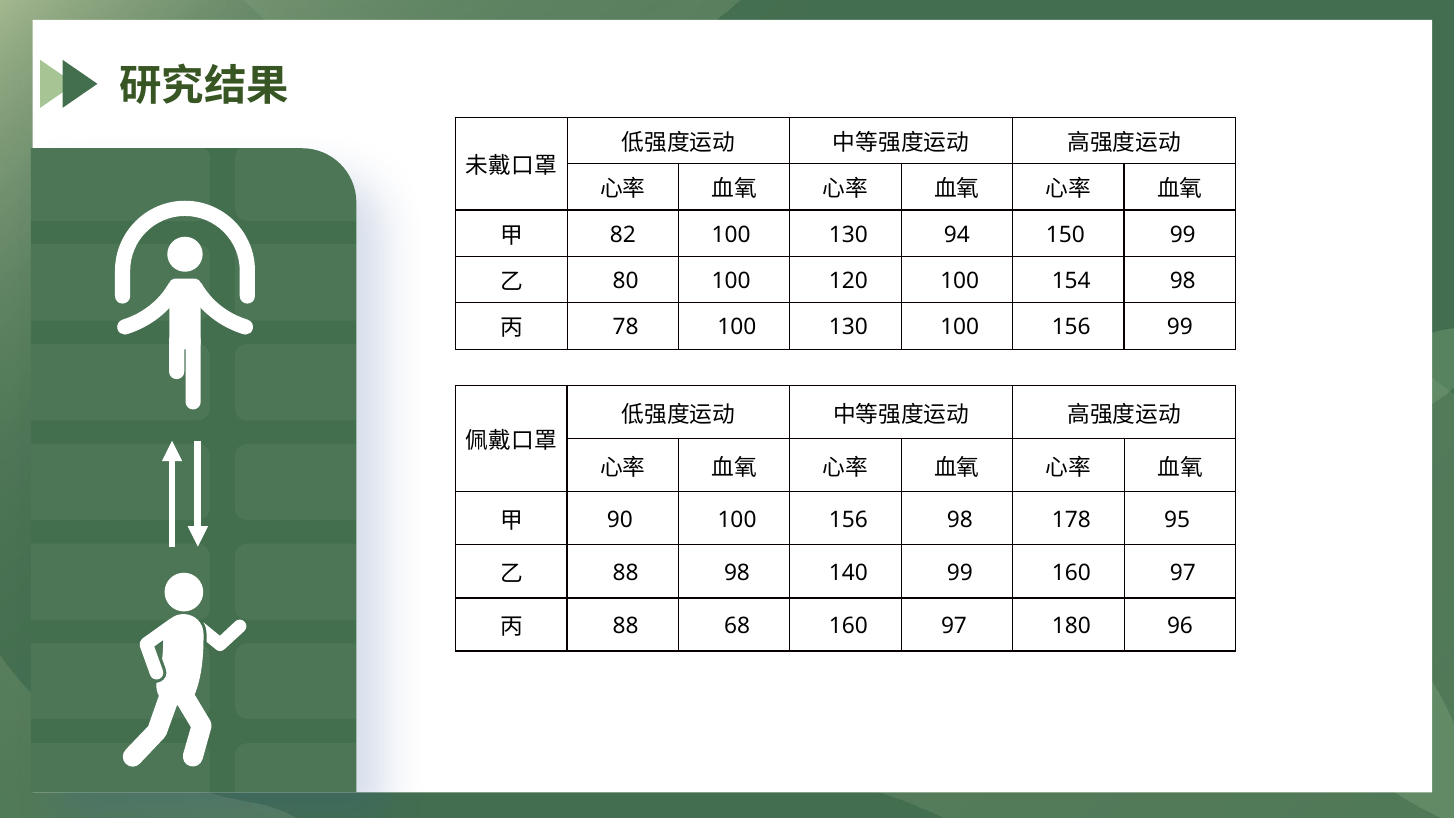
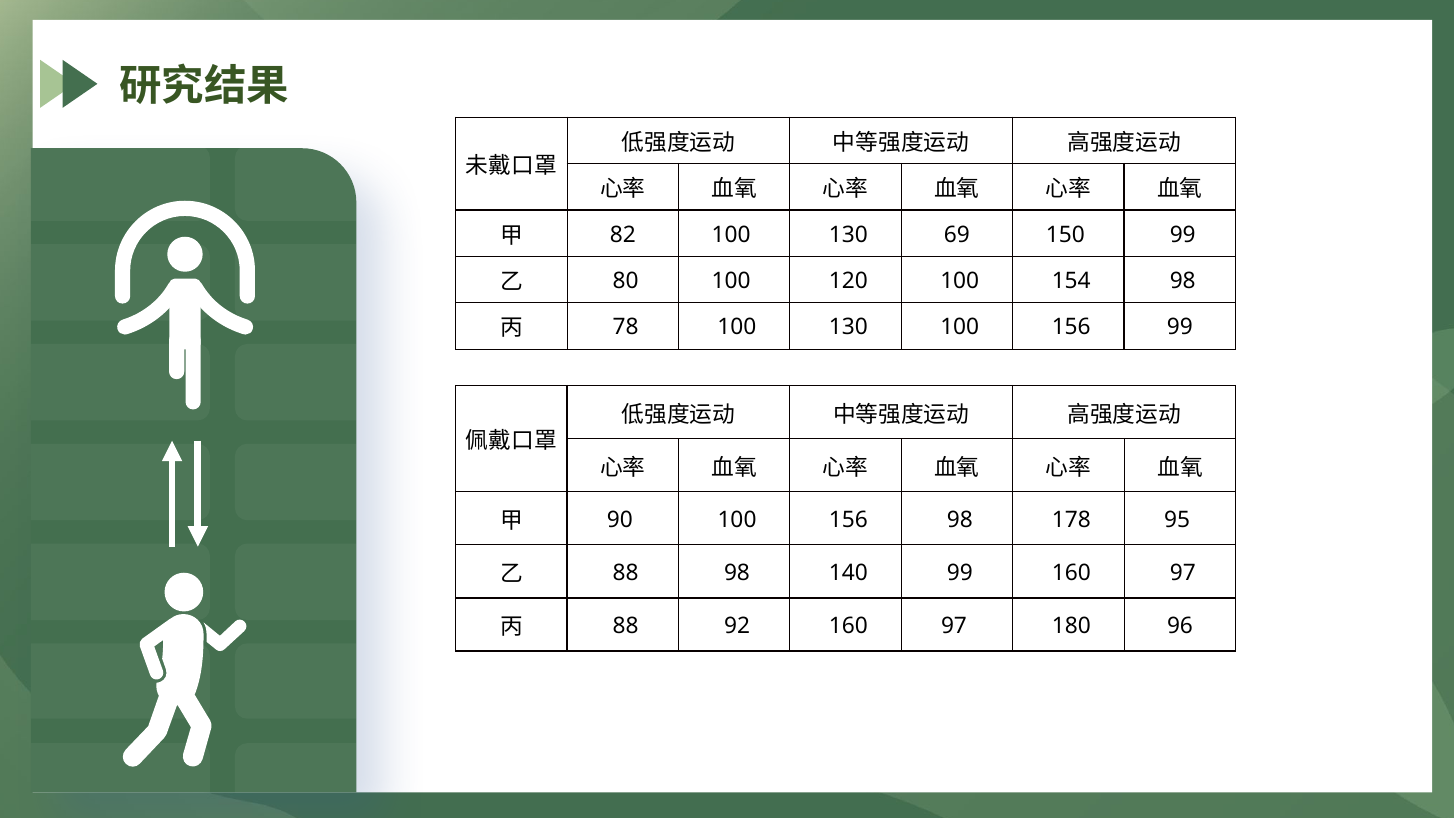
94: 94 -> 69 (957, 234)
68: 68 -> 92 (737, 626)
